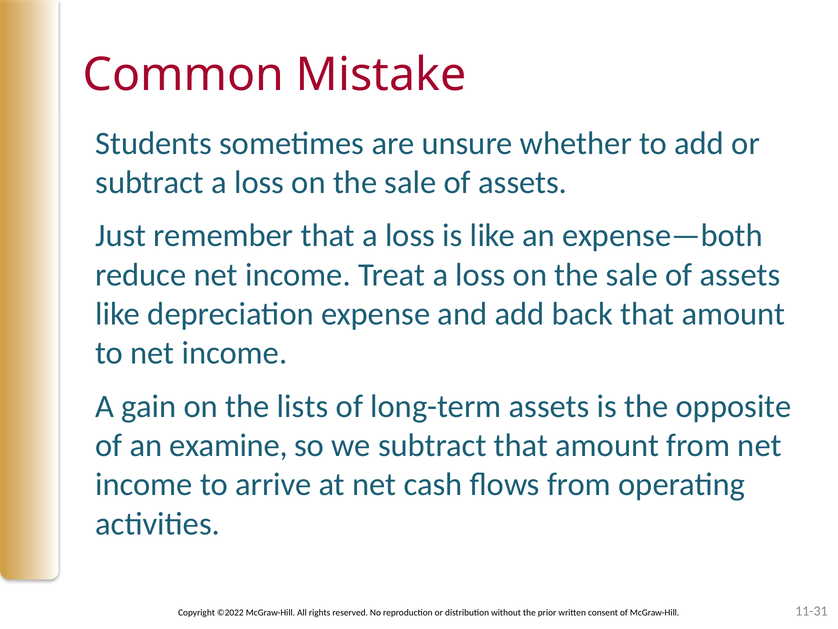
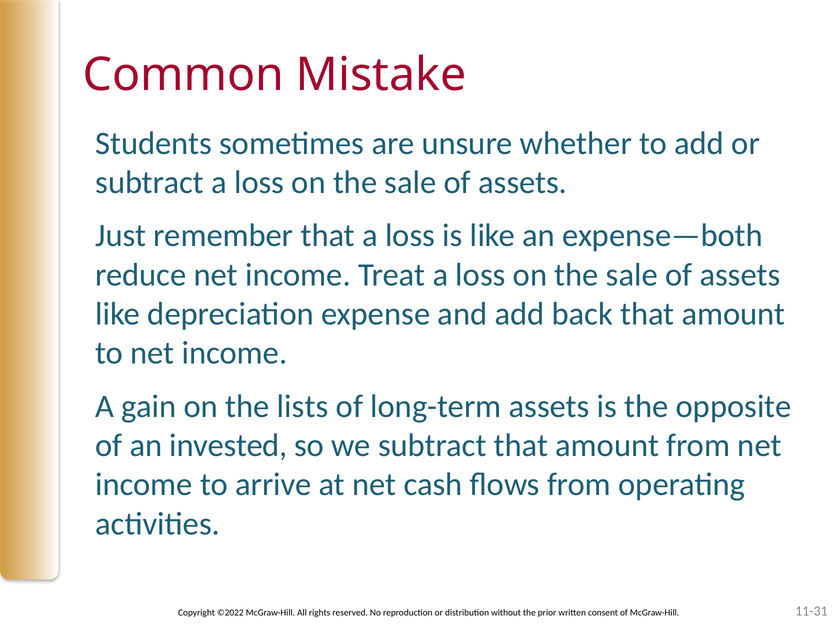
examine: examine -> invested (228, 445)
